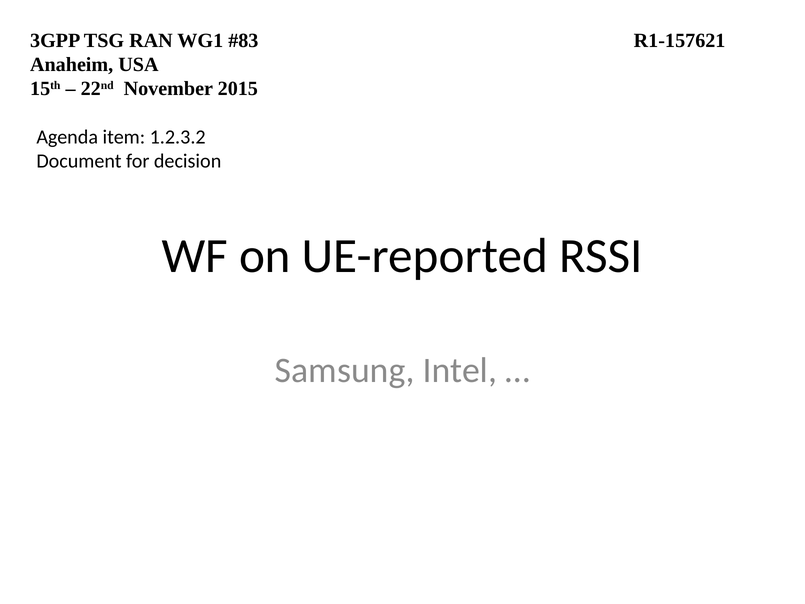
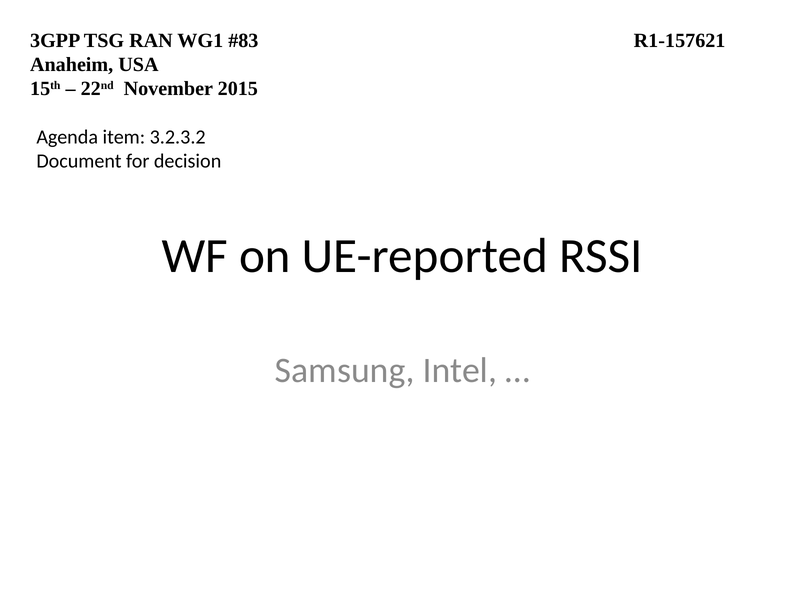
1.2.3.2: 1.2.3.2 -> 3.2.3.2 (178, 137)
